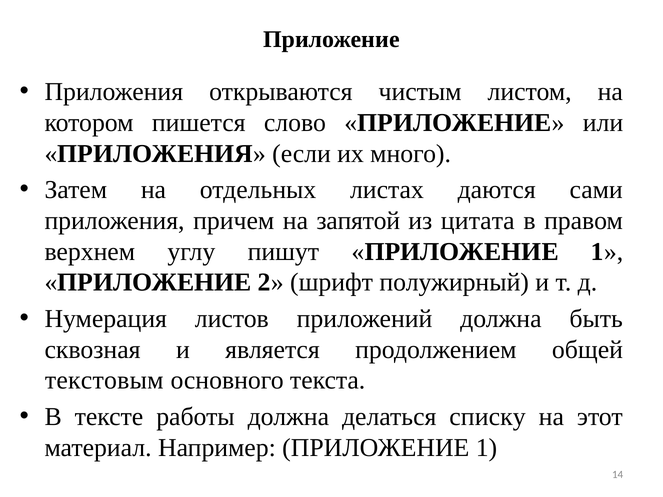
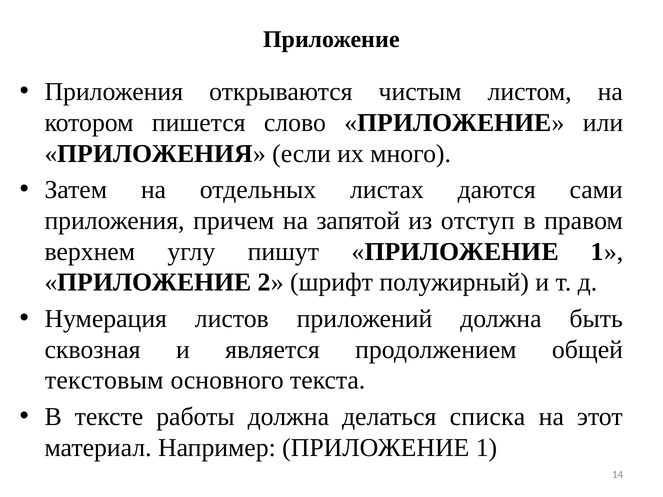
цитата: цитата -> отступ (478, 221)
списку: списку -> списка (487, 417)
